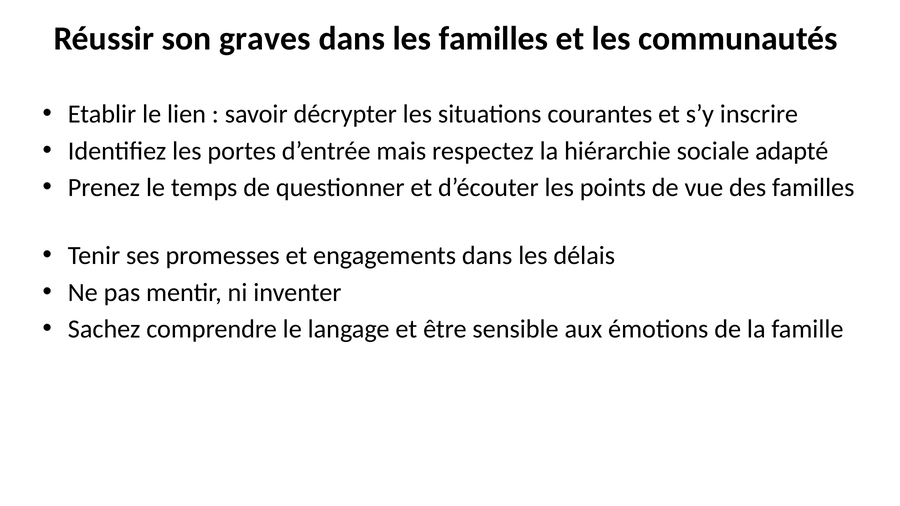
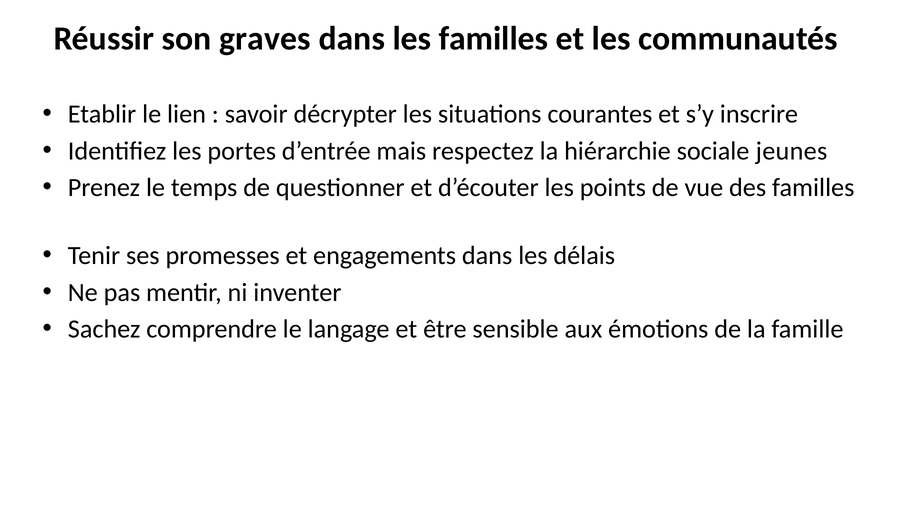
adapté: adapté -> jeunes (792, 151)
